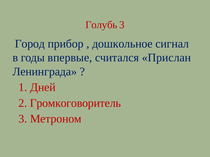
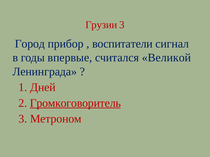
Голубь: Голубь -> Грузии (101, 25)
дошкольное: дошкольное -> воспитатели (122, 44)
Прислан: Прислан -> Великой (166, 58)
Громкоговоритель underline: none -> present (75, 103)
